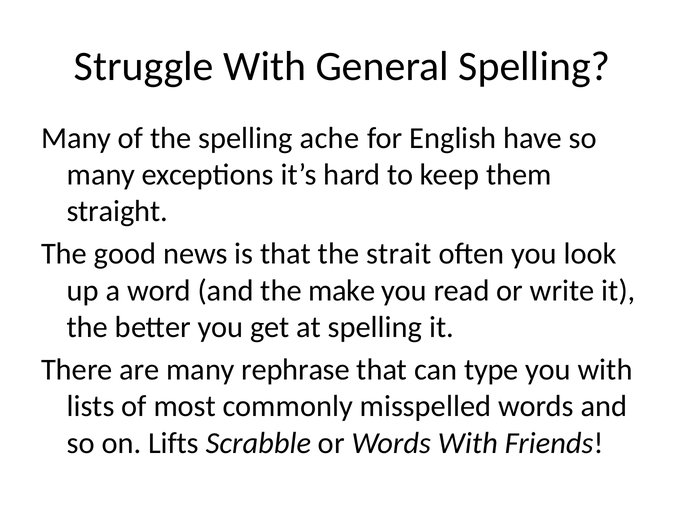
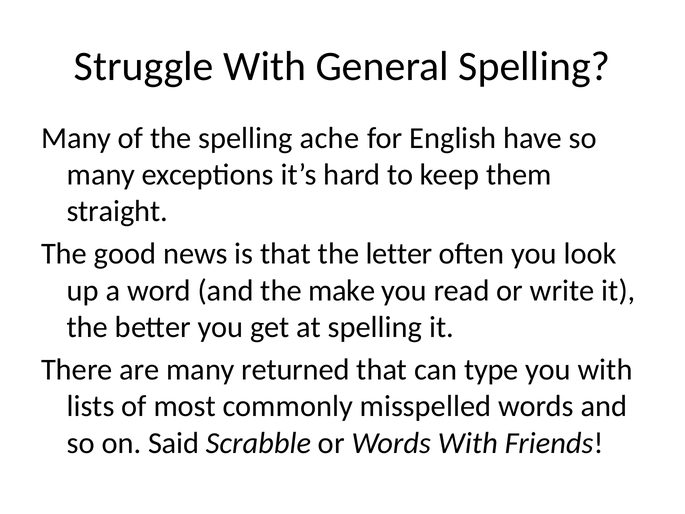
strait: strait -> letter (399, 254)
rephrase: rephrase -> returned (295, 370)
Lifts: Lifts -> Said (174, 443)
